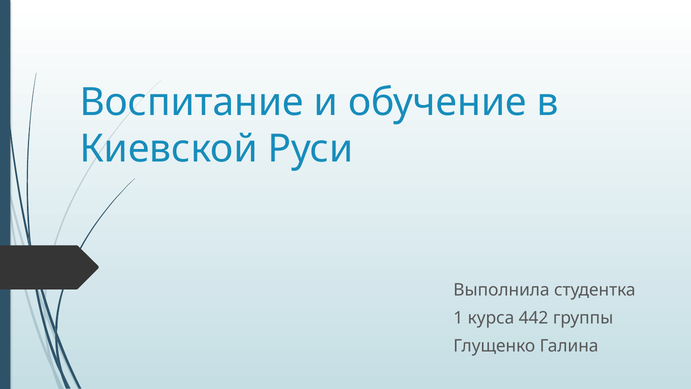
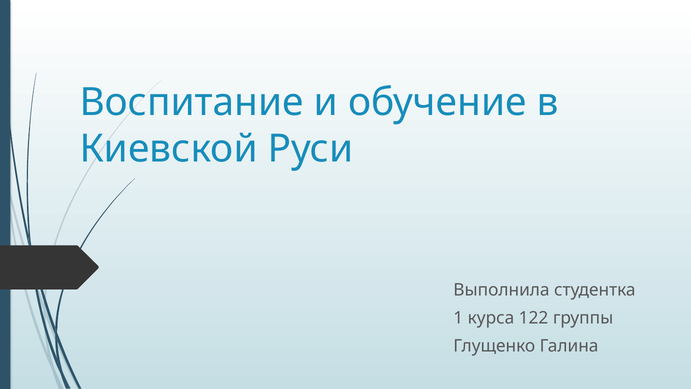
442: 442 -> 122 (534, 318)
